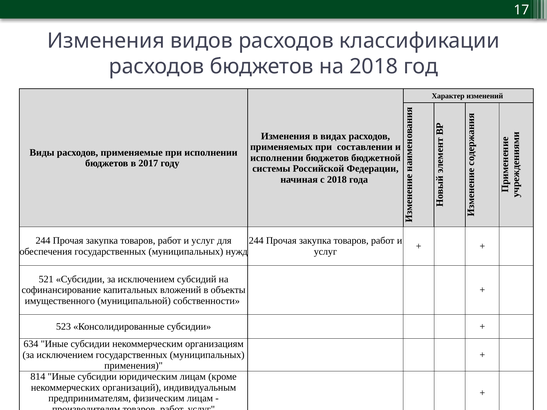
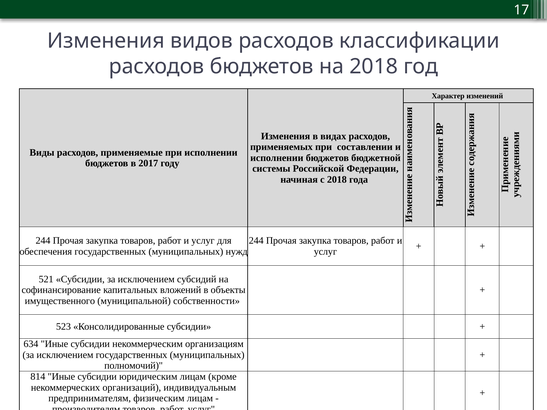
применения: применения -> полномочий (134, 366)
